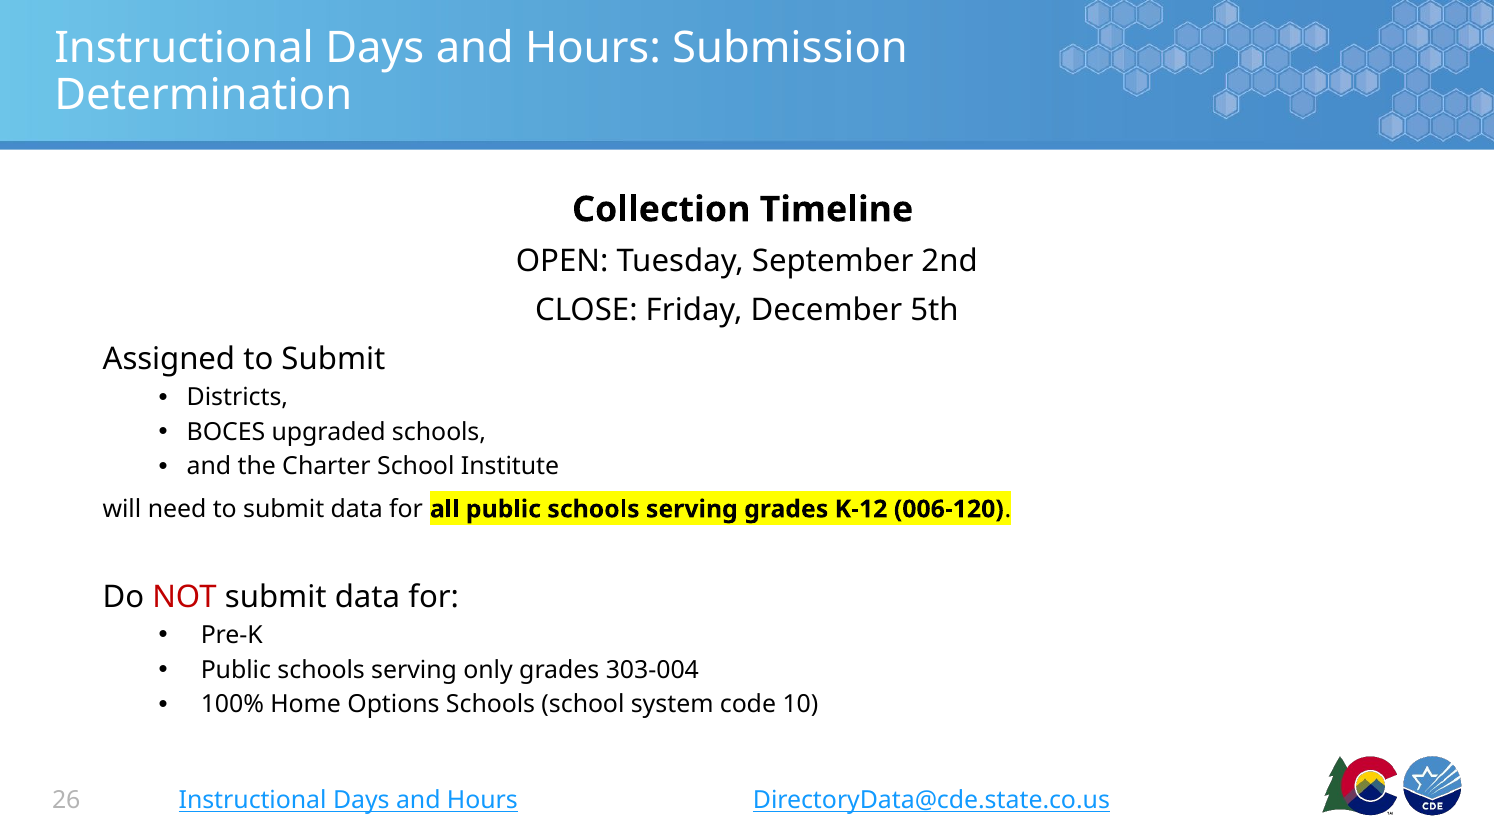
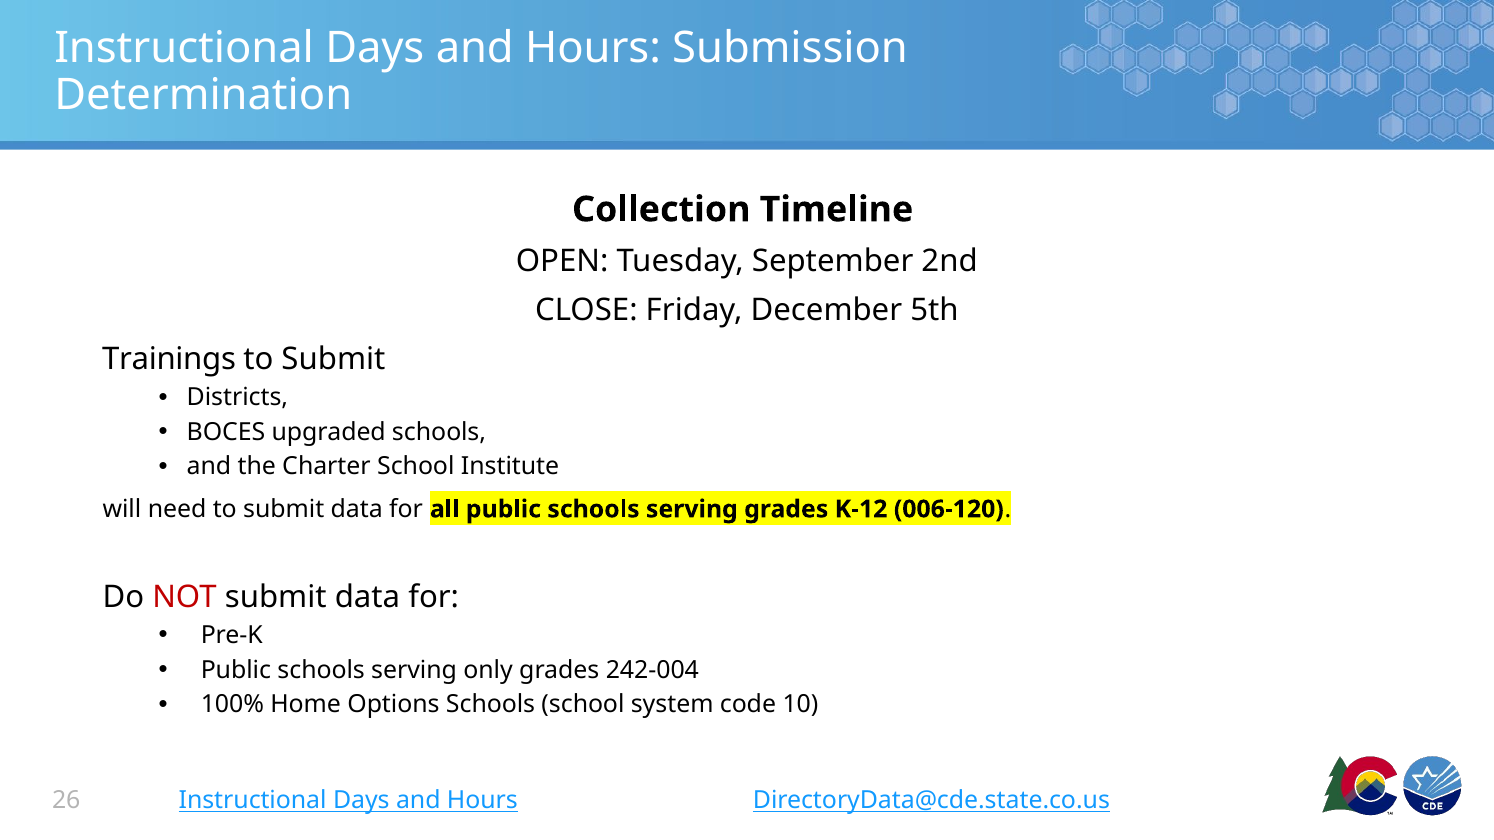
Assigned: Assigned -> Trainings (169, 360)
303-004: 303-004 -> 242-004 (652, 670)
